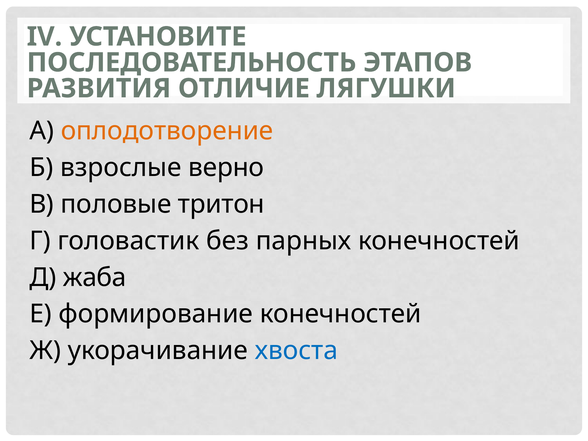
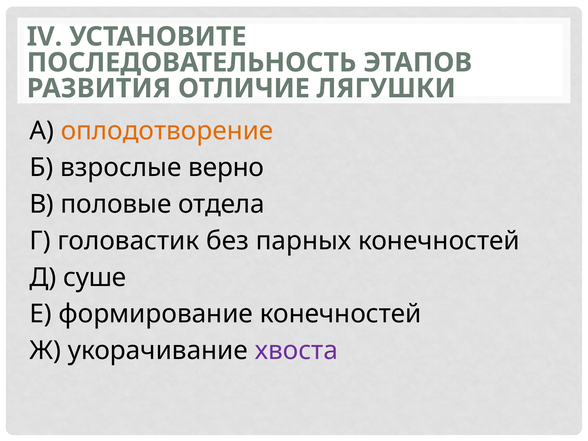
тритон: тритон -> отдела (221, 204)
жаба: жаба -> суше (95, 277)
хвоста colour: blue -> purple (296, 351)
